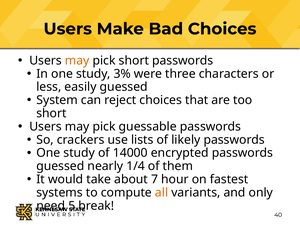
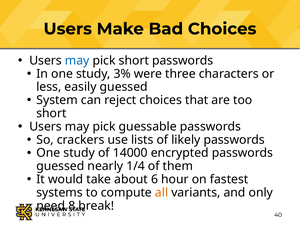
may colour: orange -> blue (77, 61)
7: 7 -> 6 (155, 179)
5: 5 -> 8 (72, 206)
